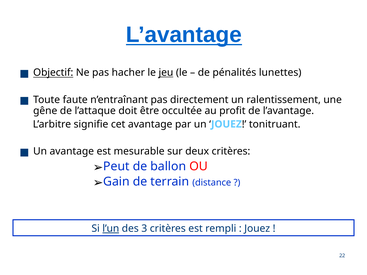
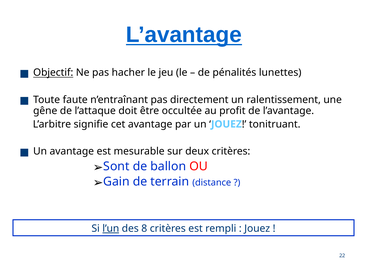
jeu underline: present -> none (166, 73)
Peut: Peut -> Sont (116, 167)
3: 3 -> 8 (144, 229)
